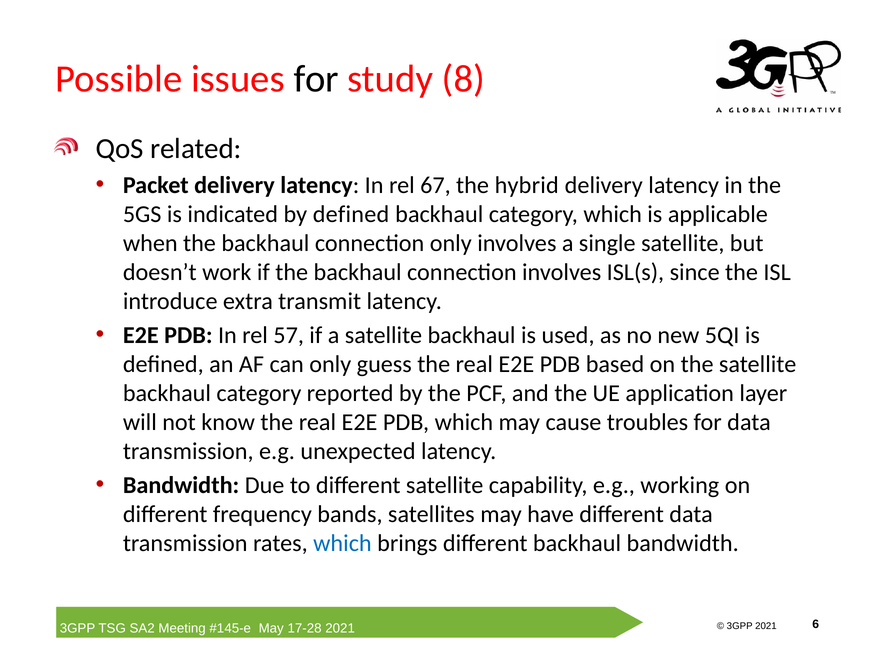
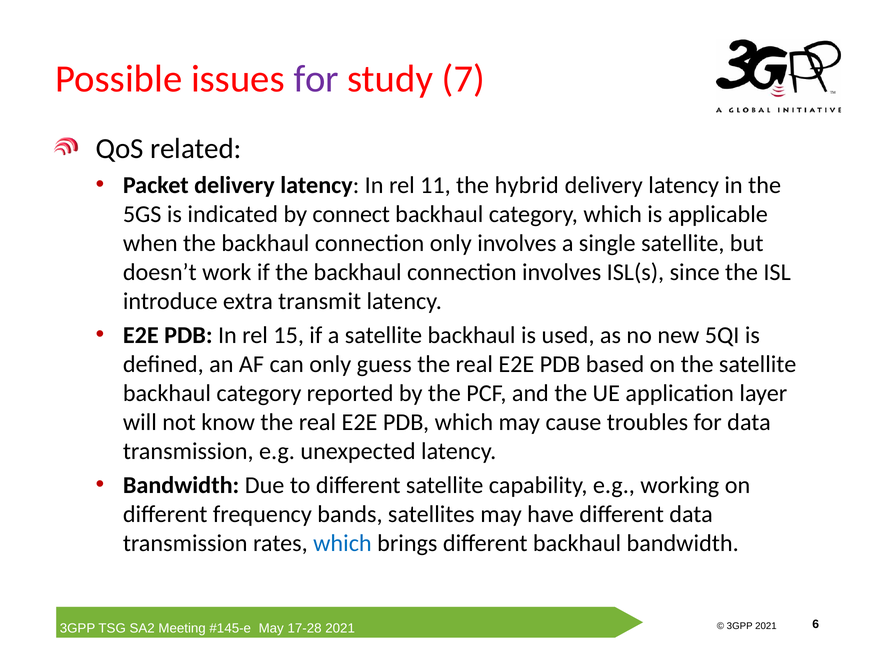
for colour: black -> purple (316, 79)
8: 8 -> 7 (463, 79)
67: 67 -> 11 (435, 185)
by defined: defined -> connect (351, 214)
57: 57 -> 15 (289, 335)
